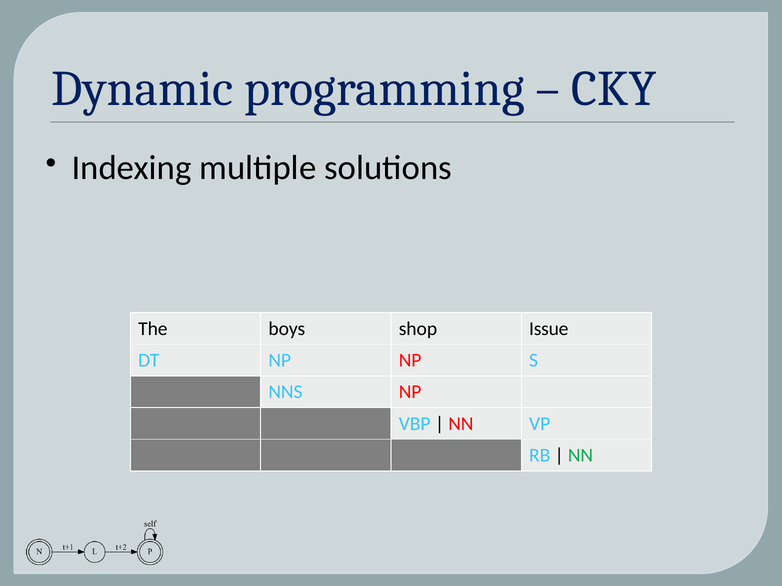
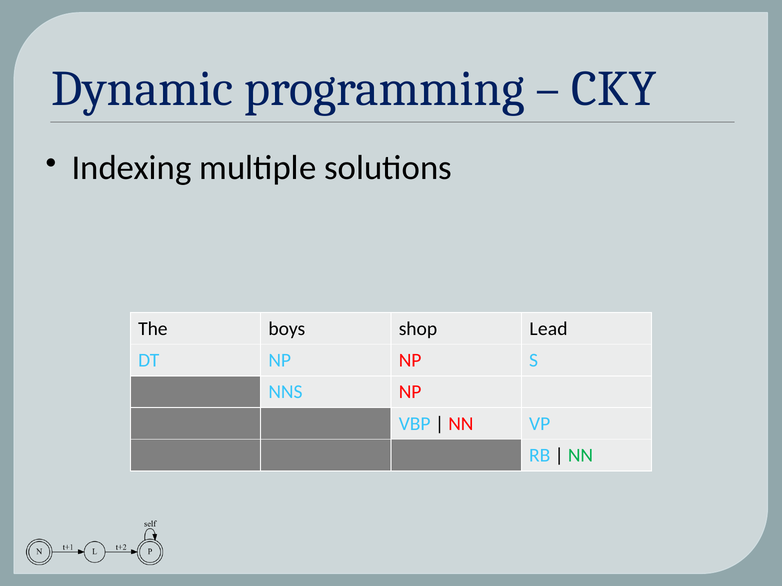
Issue: Issue -> Lead (549, 329)
